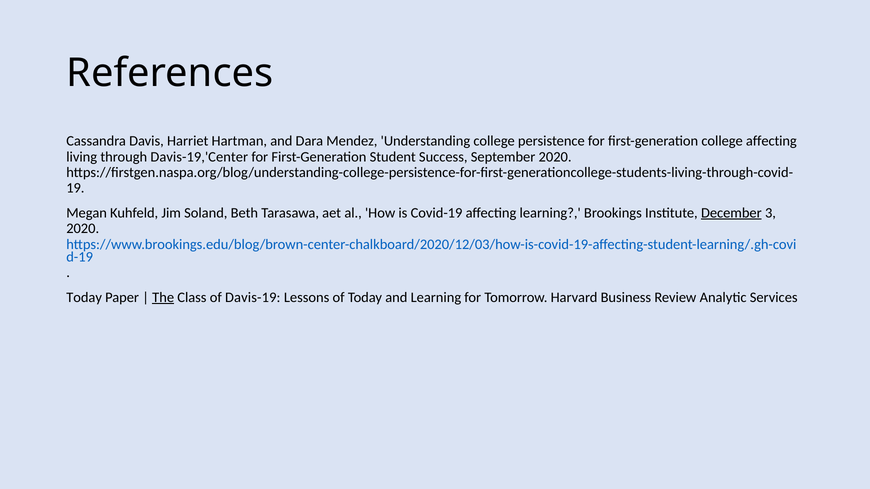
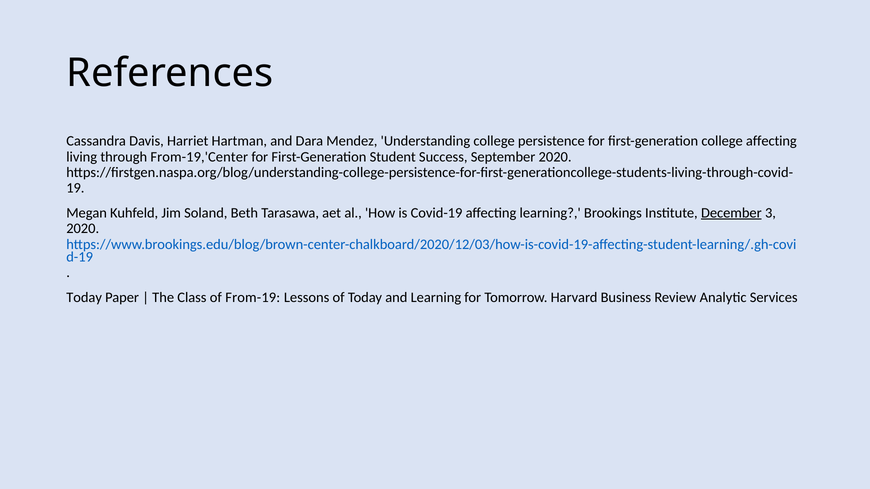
Davis-19,'Center: Davis-19,'Center -> From-19,'Center (199, 157)
The underline: present -> none (163, 298)
Davis-19: Davis-19 -> From-19 (253, 298)
